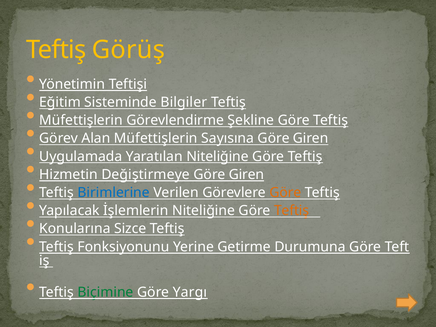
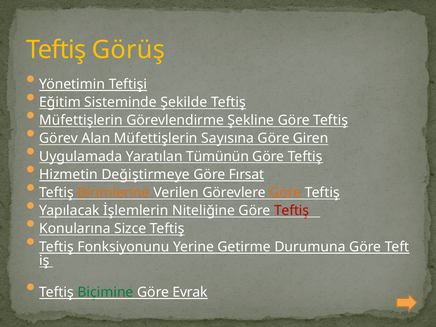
Bilgiler: Bilgiler -> Şekilde (184, 102)
Yaratılan Niteliğine: Niteliğine -> Tümünün (218, 156)
Giren: Giren -> Fırsat (246, 175)
Birimlerine colour: blue -> orange (114, 193)
Teftiş colour: orange -> red (292, 211)
Yargı: Yargı -> Evrak (190, 292)
